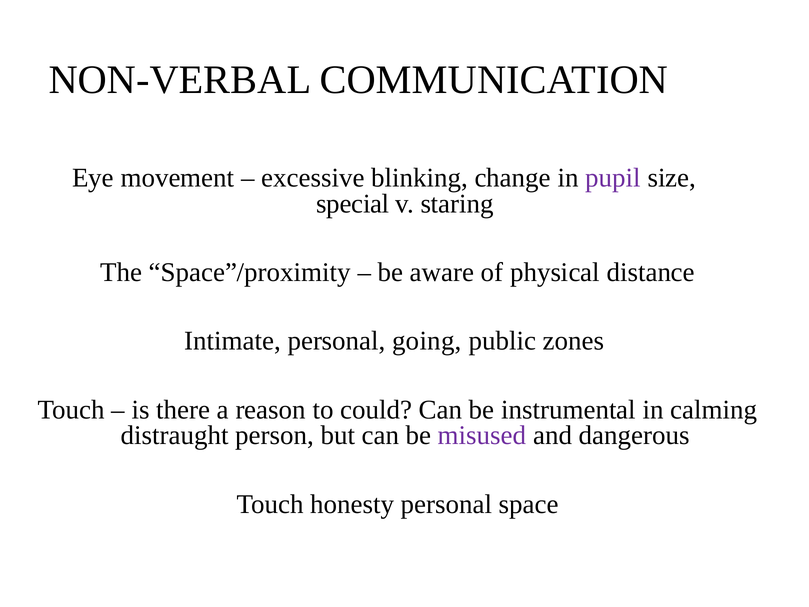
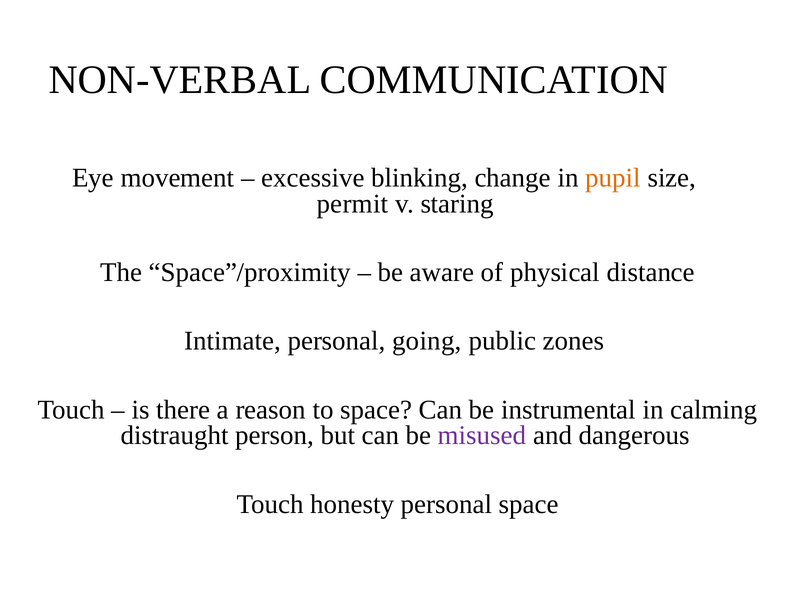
pupil colour: purple -> orange (613, 178)
special: special -> permit (353, 204)
to could: could -> space (376, 409)
